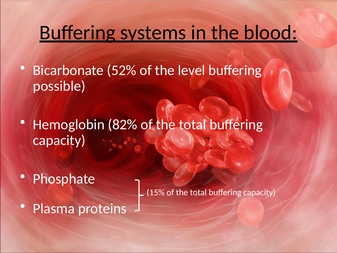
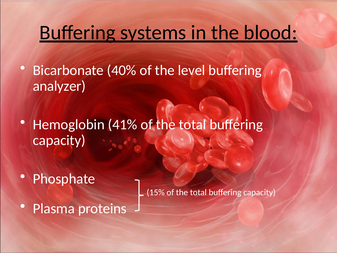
52%: 52% -> 40% (122, 70)
possible: possible -> analyzer (59, 86)
82%: 82% -> 41% (123, 125)
